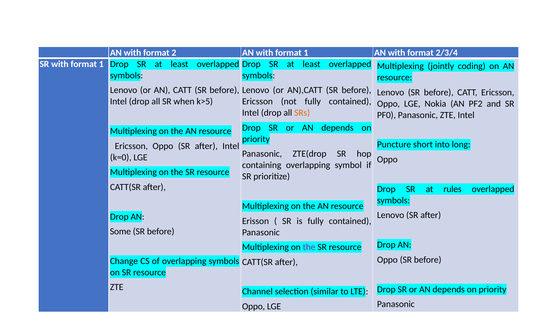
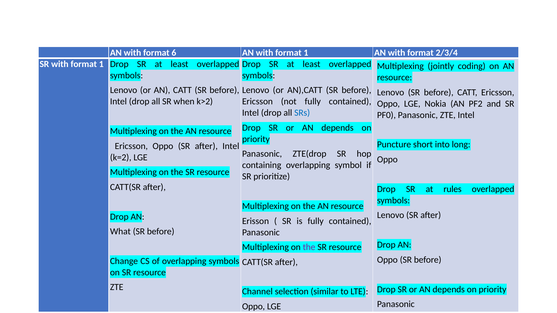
2: 2 -> 6 (174, 53)
k>5: k>5 -> k>2 (205, 102)
SRs colour: orange -> blue (302, 113)
k=0: k=0 -> k=2 (121, 157)
Some: Some -> What (120, 232)
